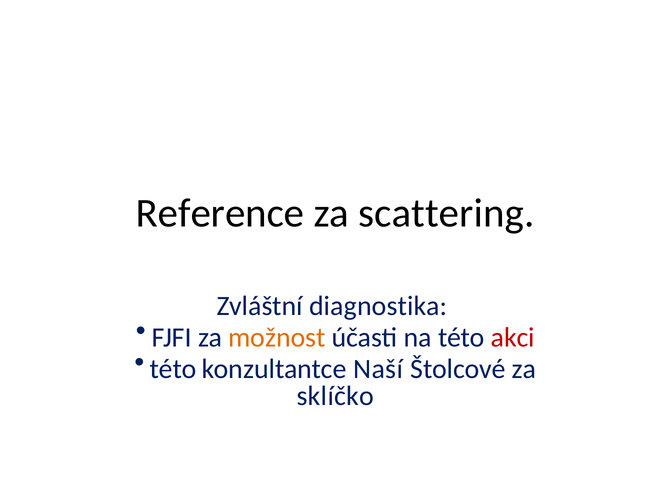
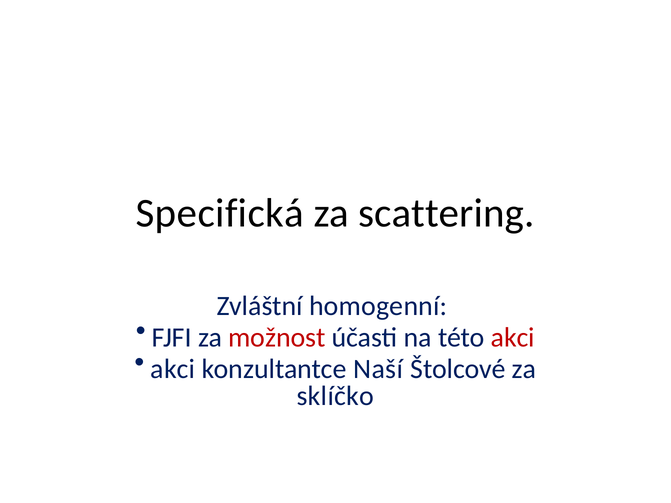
Reference: Reference -> Specifická (220, 213)
diagnostika: diagnostika -> homogenní (378, 306)
možnost colour: orange -> red (277, 338)
této: této -> akci (173, 369)
